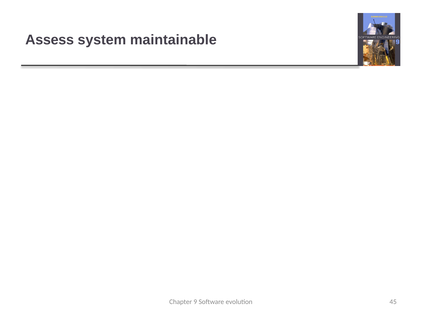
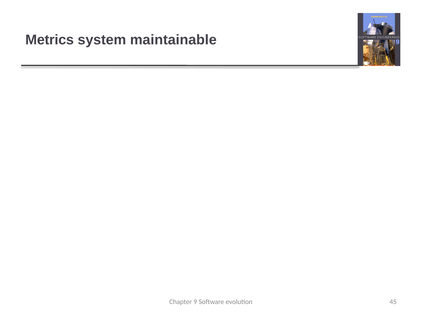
Assess: Assess -> Metrics (50, 40)
